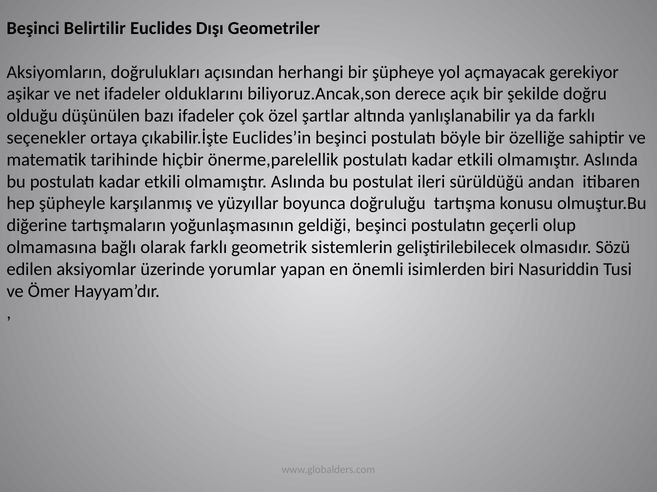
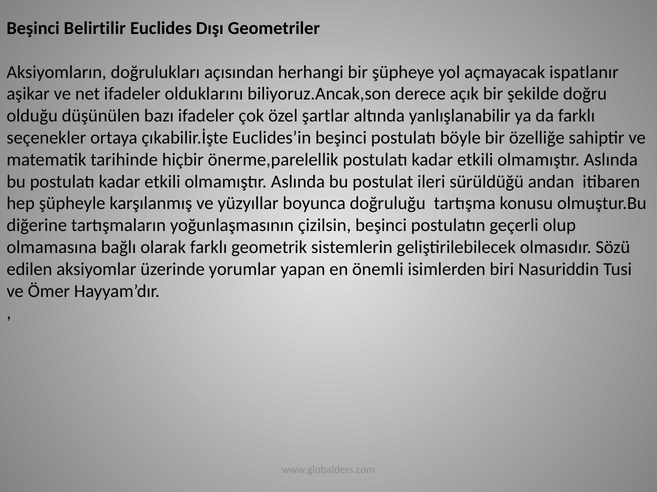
gerekiyor: gerekiyor -> ispatlanır (584, 72)
geldiği: geldiği -> çizilsin (325, 226)
